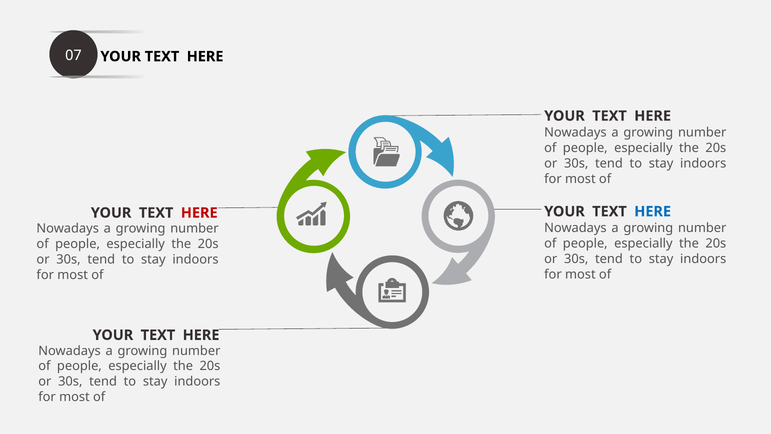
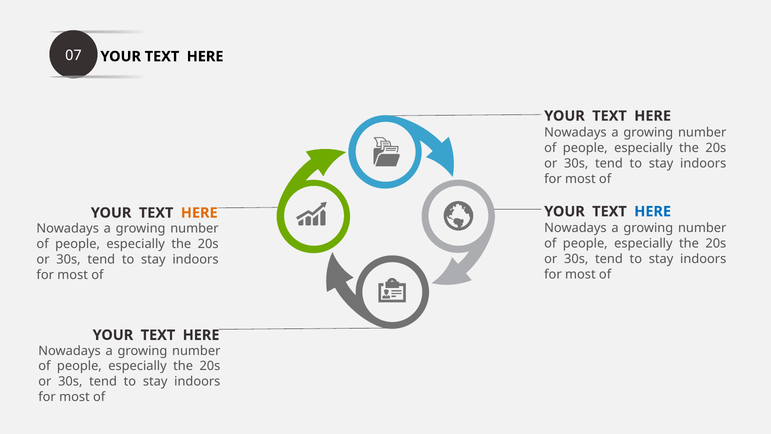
HERE colour: red -> orange (199, 213)
